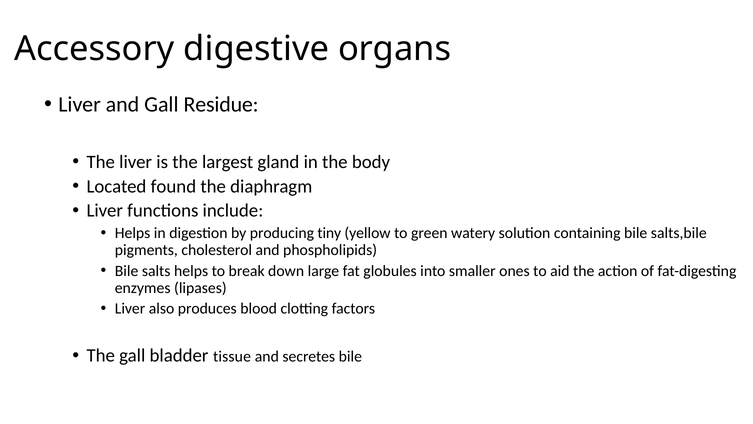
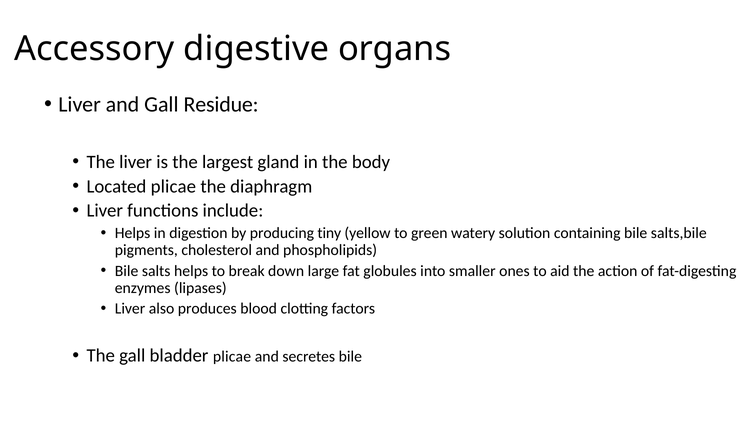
Located found: found -> plicae (173, 186)
bladder tissue: tissue -> plicae (232, 356)
